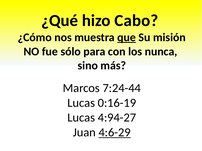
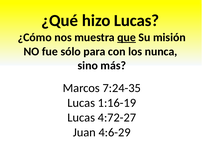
hizo Cabo: Cabo -> Lucas (137, 21)
7:24-44: 7:24-44 -> 7:24-35 (122, 88)
0:16-19: 0:16-19 -> 1:16-19 (117, 103)
4:94-27: 4:94-27 -> 4:72-27 (117, 118)
4:6-29 underline: present -> none (115, 133)
